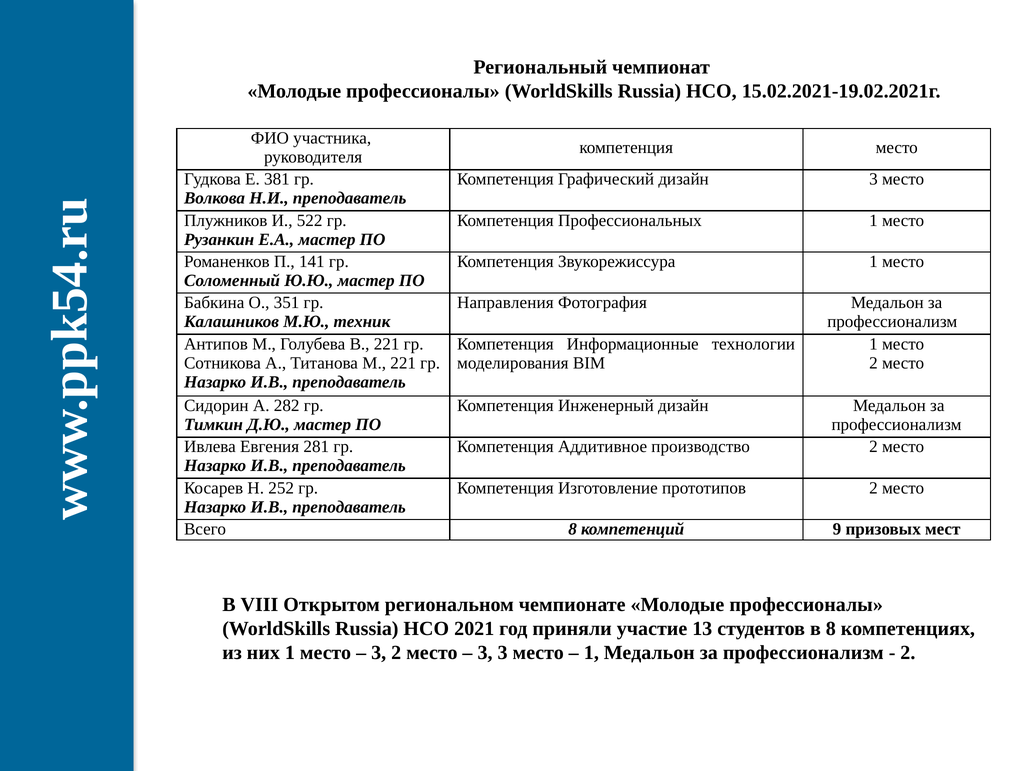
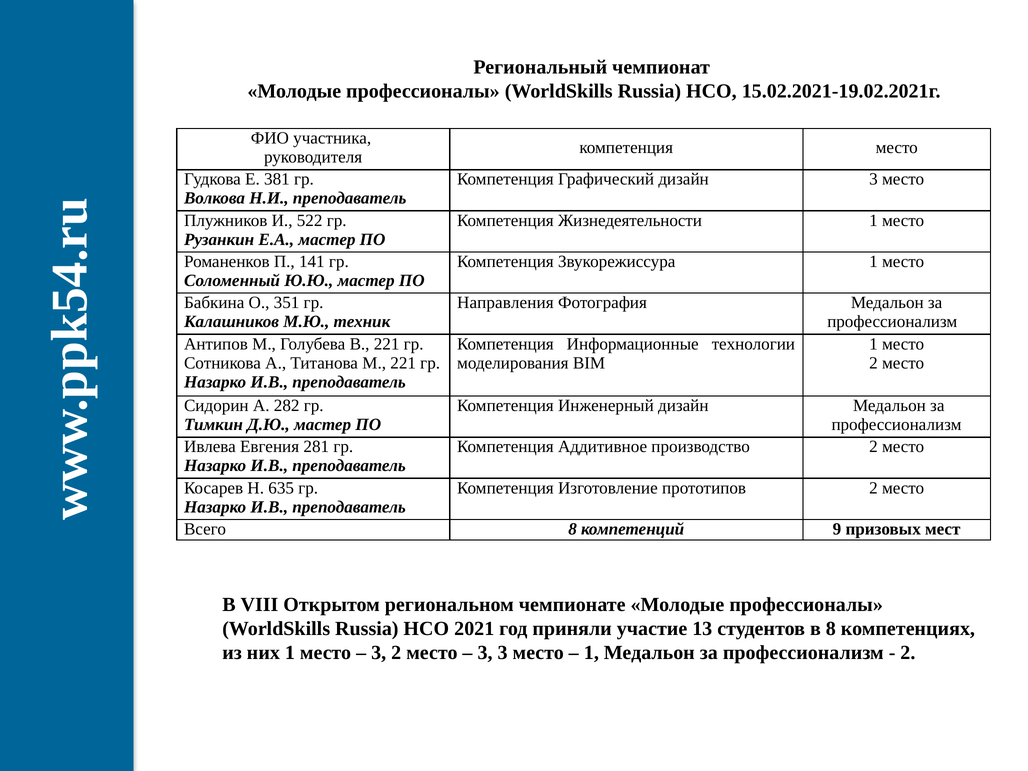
Профессиональных: Профессиональных -> Жизнедеятельности (630, 220)
252: 252 -> 635 (281, 488)
